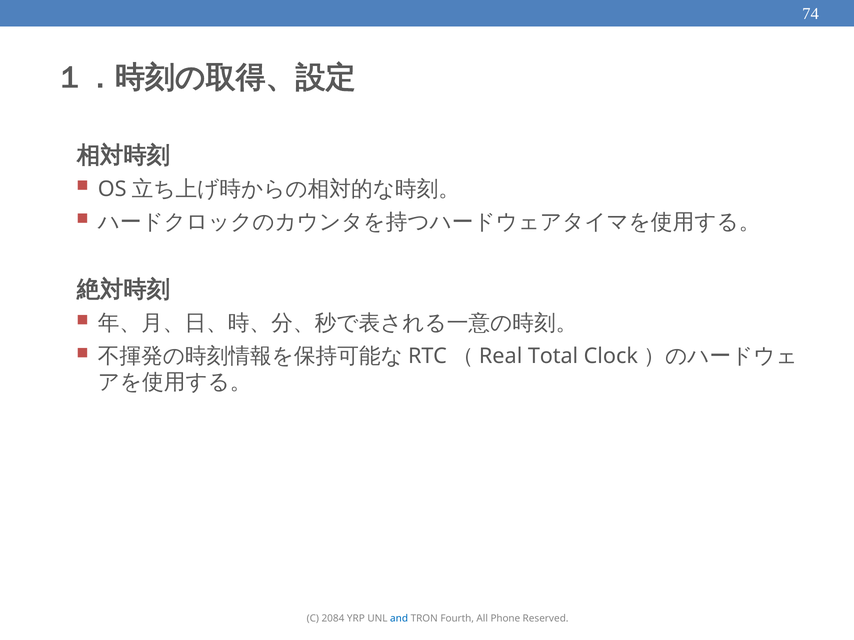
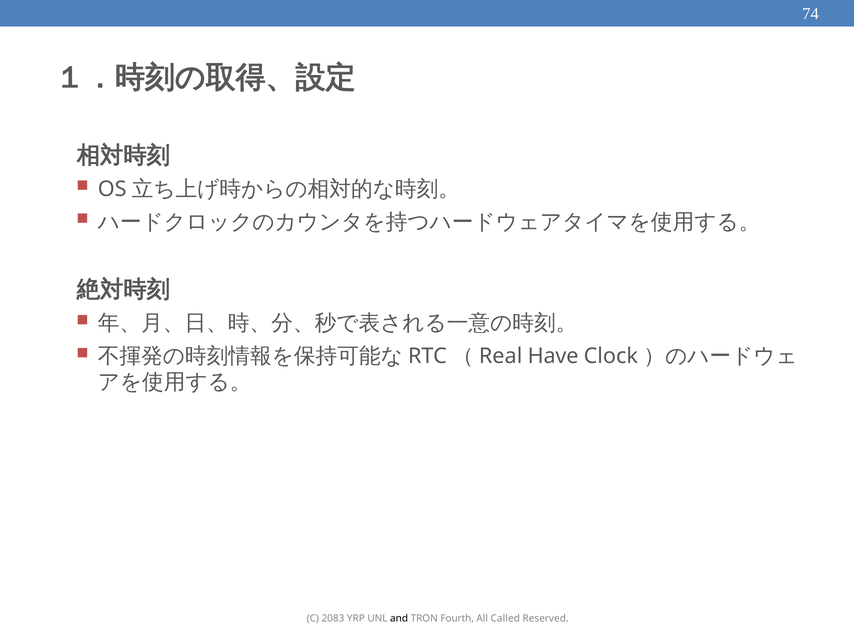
Total: Total -> Have (553, 357)
2084: 2084 -> 2083 (333, 619)
and colour: blue -> black (399, 619)
Phone: Phone -> Called (505, 619)
